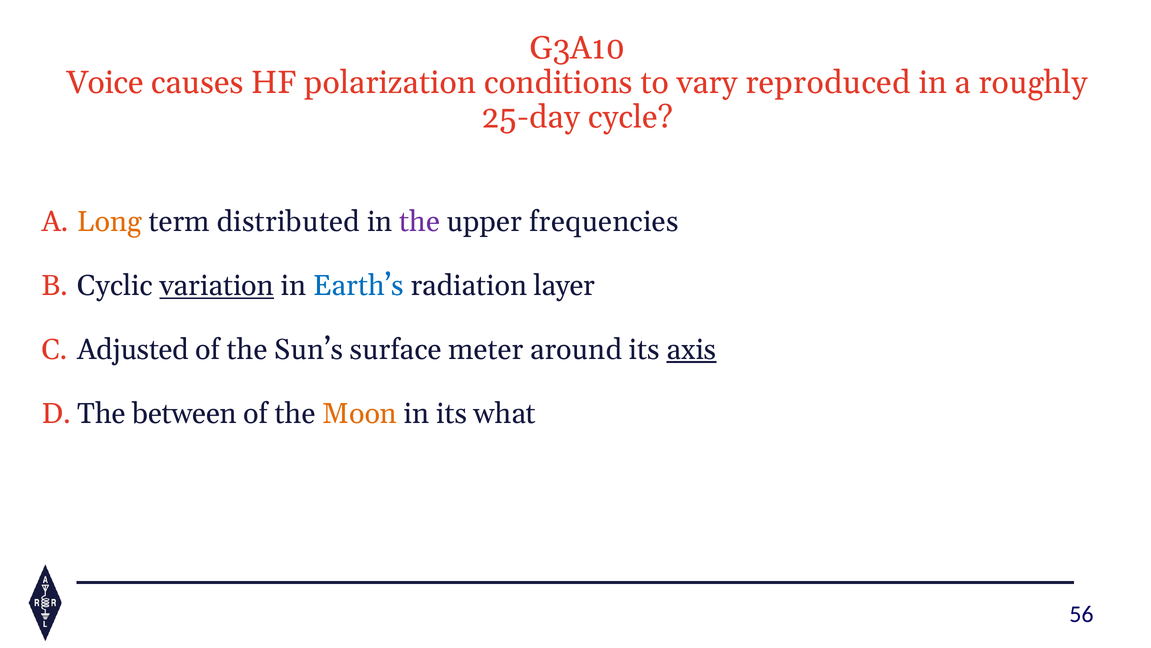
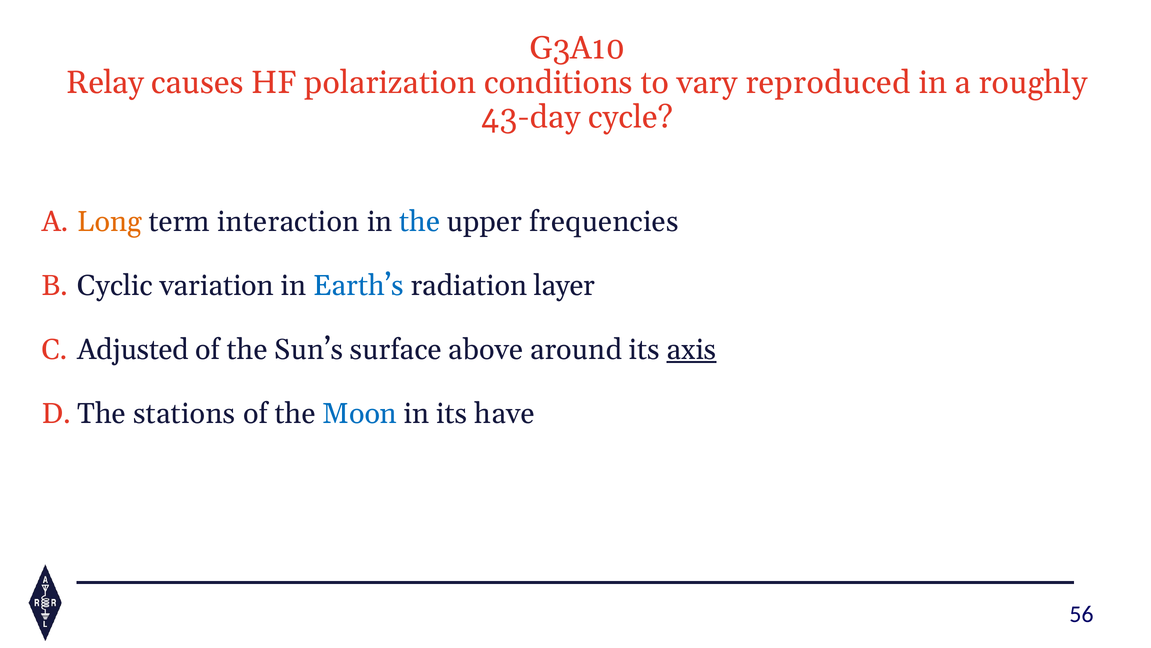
Voice: Voice -> Relay (105, 83)
25-day: 25-day -> 43-day (531, 117)
distributed: distributed -> interaction (288, 222)
the colour: purple -> blue (420, 222)
variation underline: present -> none (217, 286)
meter: meter -> above (486, 349)
between: between -> stations (184, 413)
Moon colour: orange -> blue (360, 413)
what: what -> have (505, 413)
